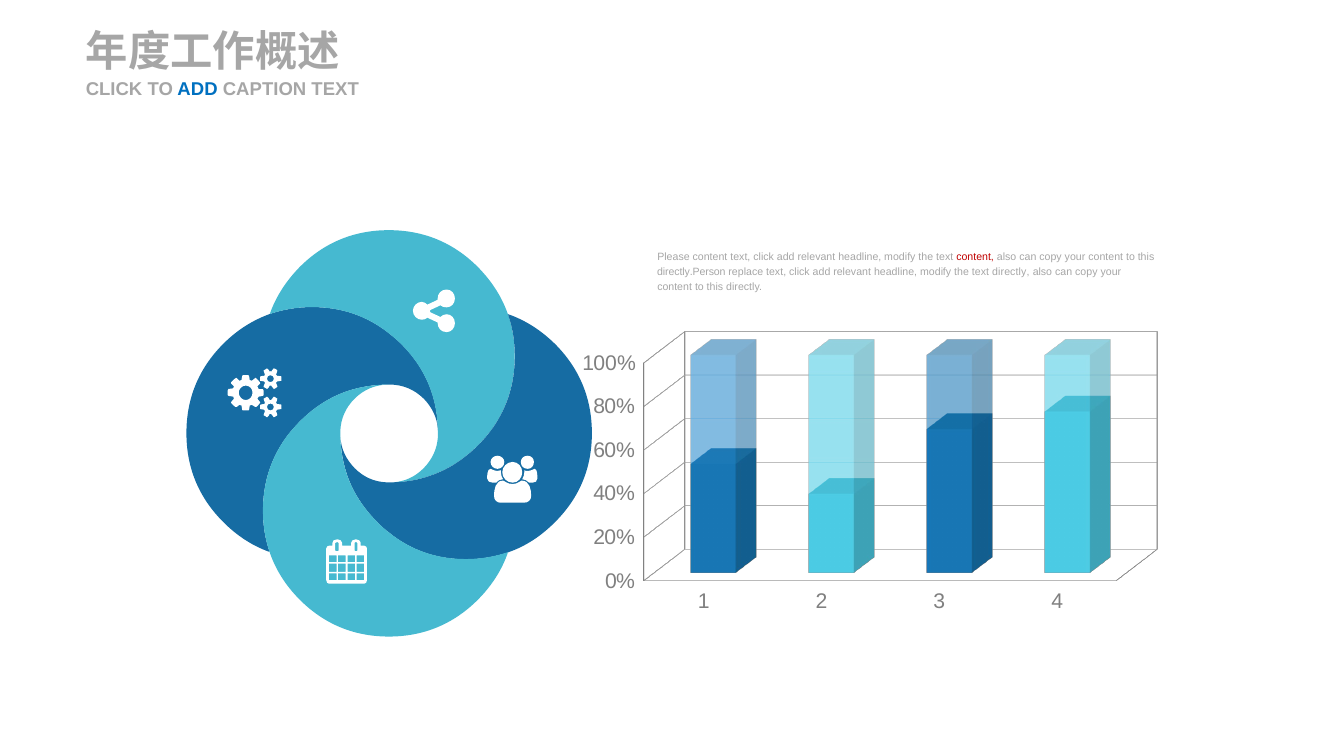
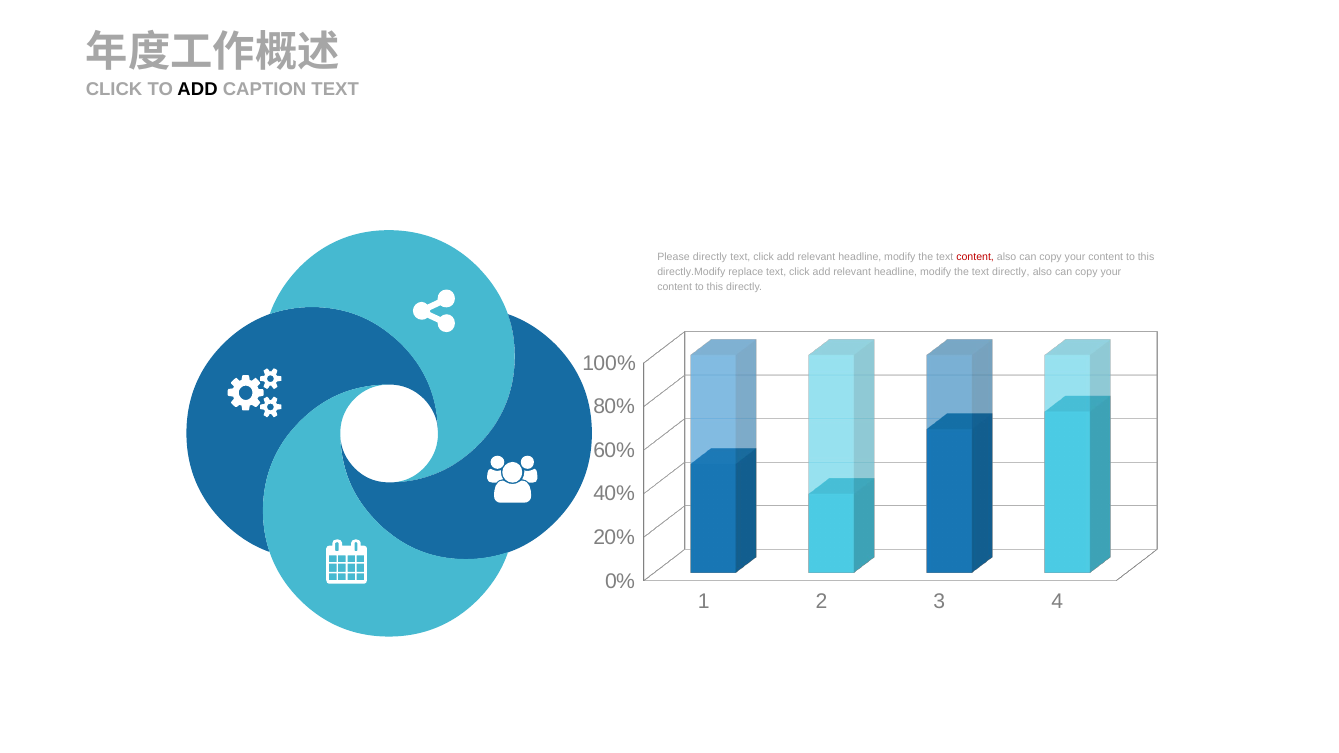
ADD colour: blue -> black (198, 90)
Please content: content -> directly (710, 257)
directly.Person: directly.Person -> directly.Modify (691, 272)
